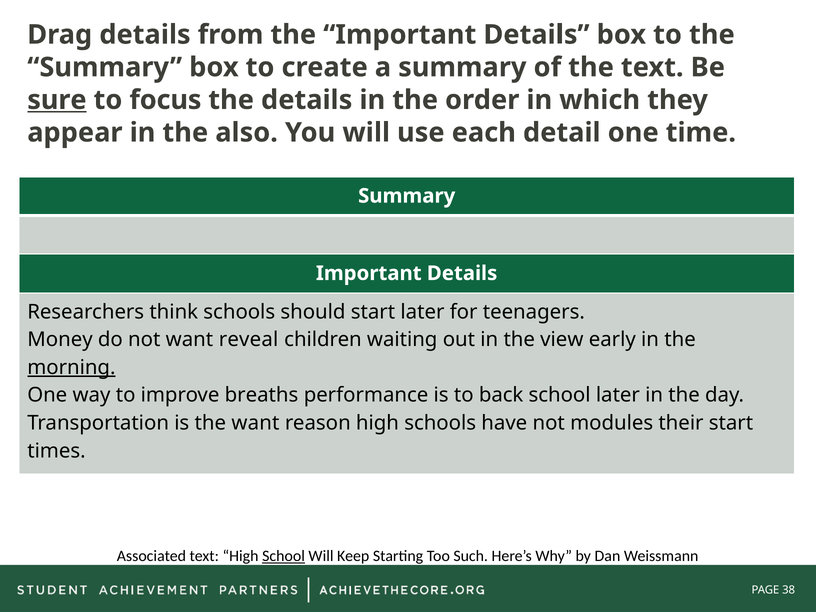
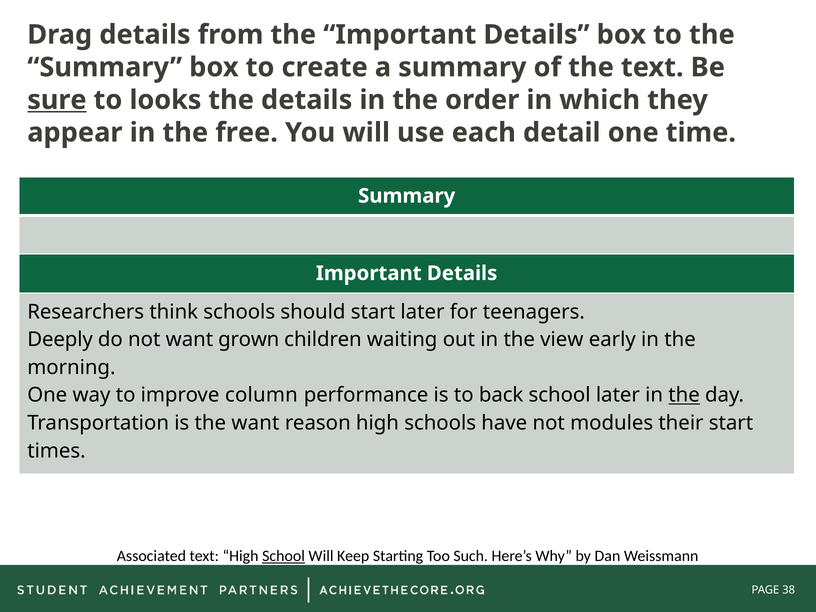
focus: focus -> looks (165, 100)
also: also -> free (247, 133)
Money: Money -> Deeply (60, 340)
reveal: reveal -> grown (249, 340)
morning underline: present -> none (71, 368)
breaths: breaths -> column (261, 395)
the underline: none -> present (684, 395)
